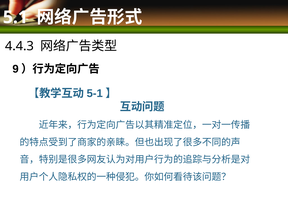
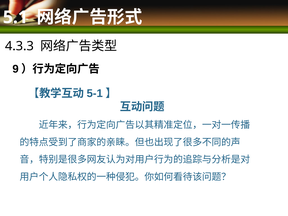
4.4.3: 4.4.3 -> 4.3.3 (19, 46)
